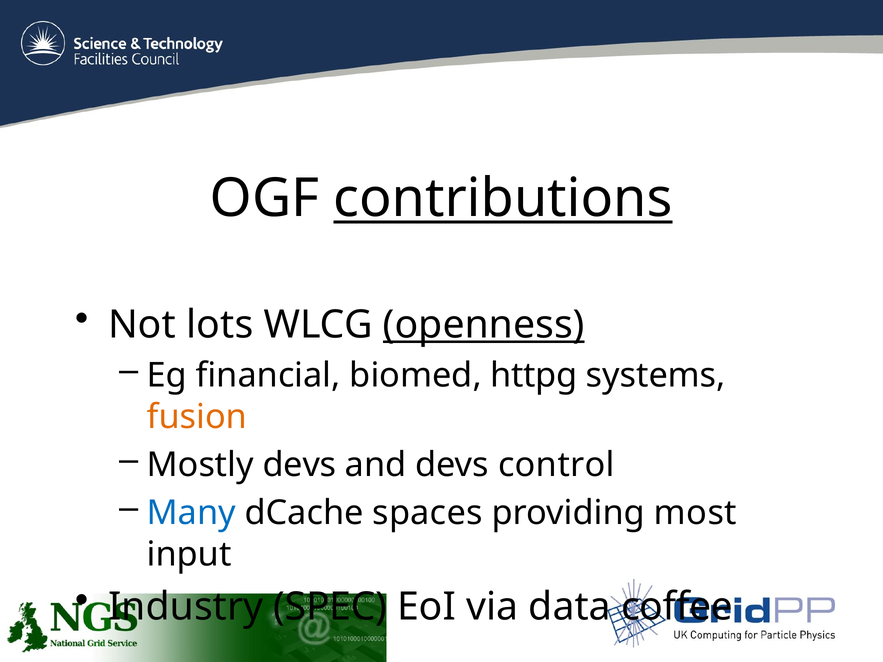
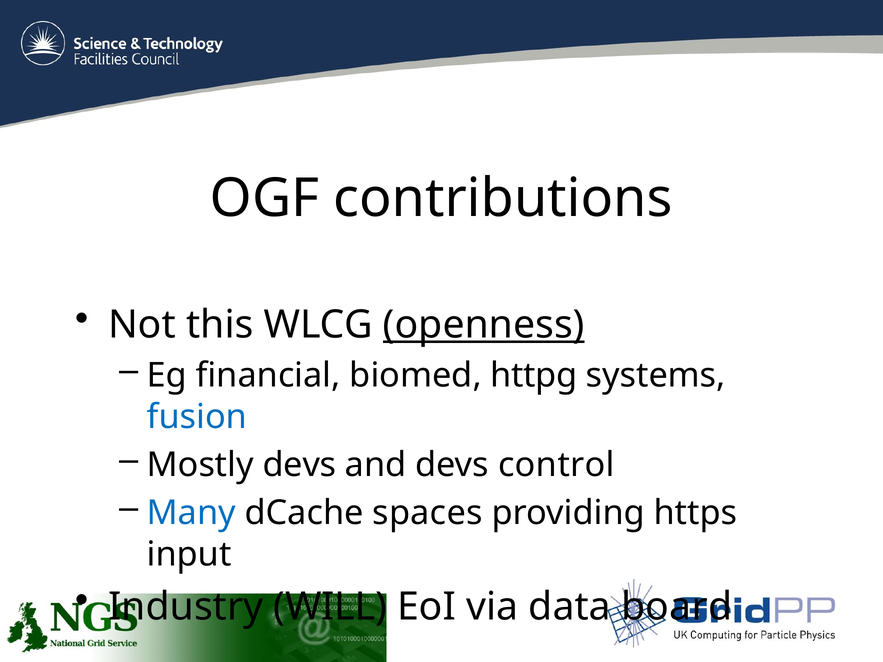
contributions underline: present -> none (503, 199)
lots: lots -> this (220, 325)
fusion colour: orange -> blue (197, 417)
most: most -> https (696, 513)
SPEC: SPEC -> WILL (330, 607)
coffee: coffee -> board (677, 607)
